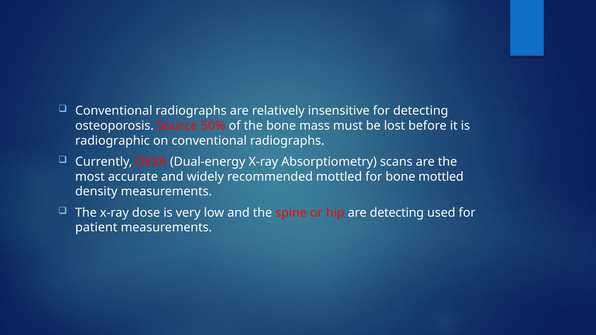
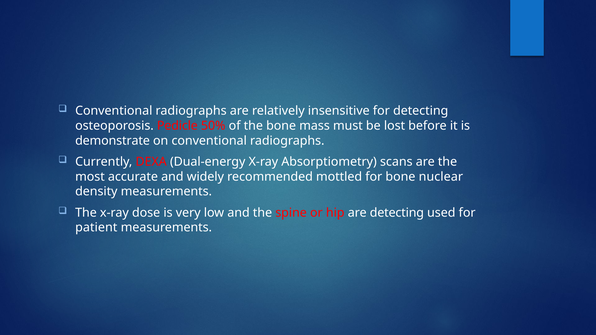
Source: Source -> Pedicle (177, 126)
radiographic: radiographic -> demonstrate (113, 141)
bone mottled: mottled -> nuclear (441, 177)
